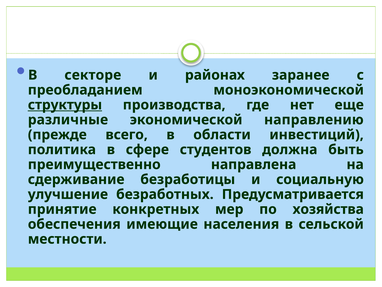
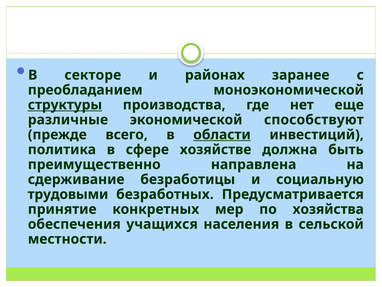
направлению: направлению -> способствуют (314, 120)
области underline: none -> present (222, 134)
студентов: студентов -> хозяйстве (216, 149)
улучшение: улучшение -> трудовыми (68, 194)
имеющие: имеющие -> учащихся (162, 224)
